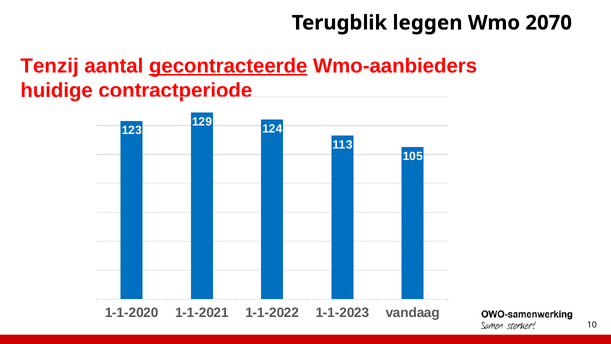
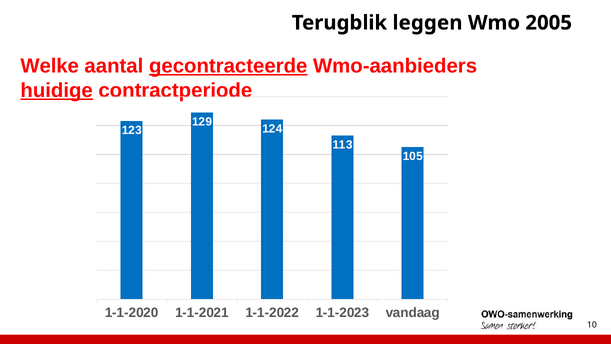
2070: 2070 -> 2005 (549, 23)
Tenzij: Tenzij -> Welke (50, 66)
huidige underline: none -> present (57, 90)
